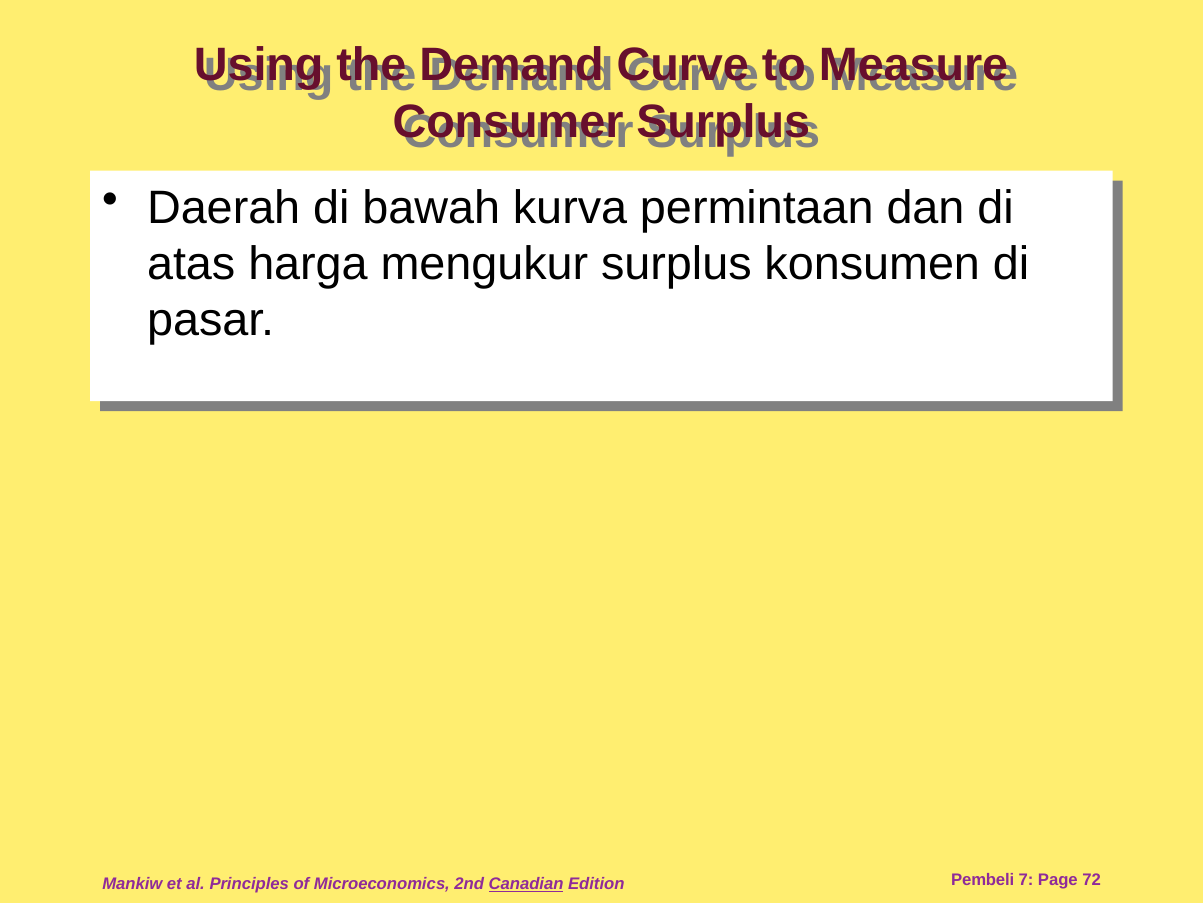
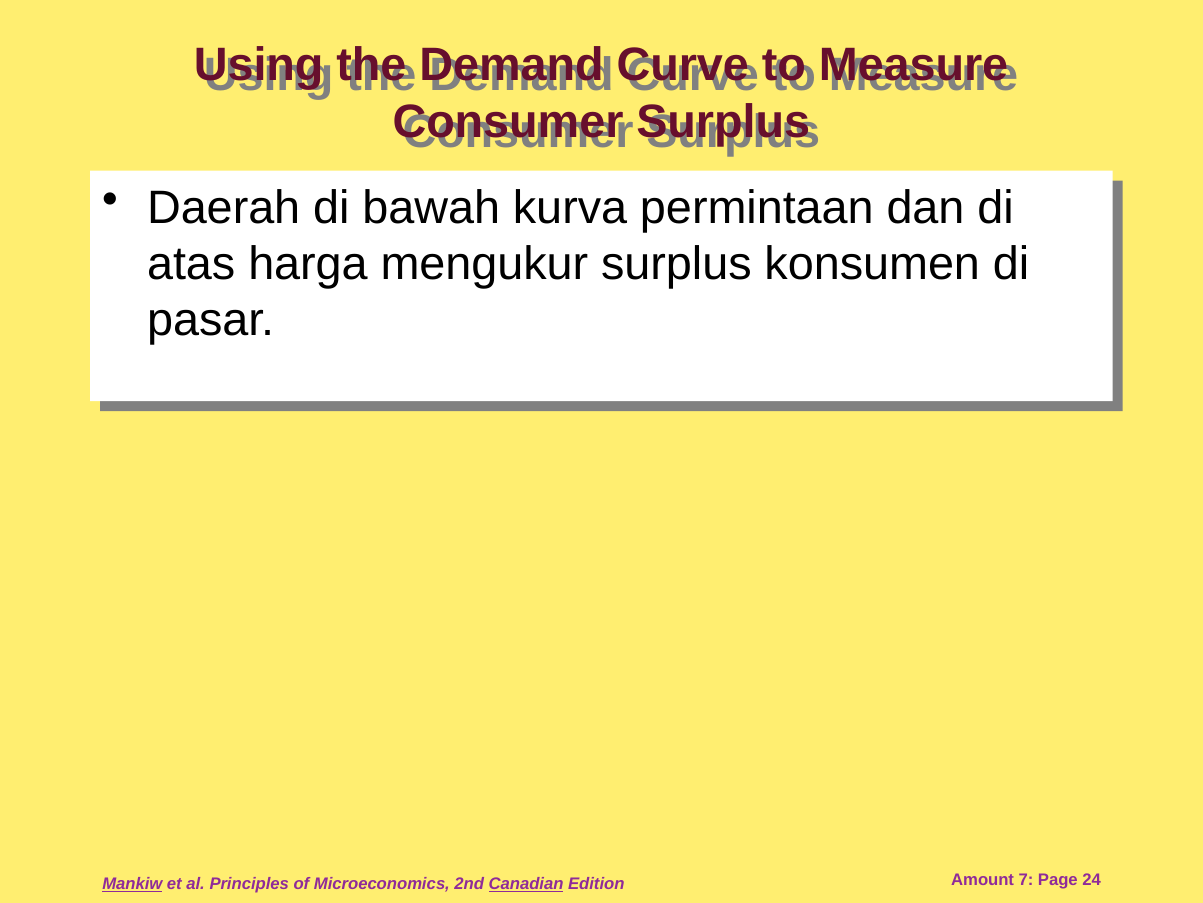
Mankiw underline: none -> present (132, 883)
Pembeli: Pembeli -> Amount (983, 879)
72: 72 -> 24 (1092, 879)
